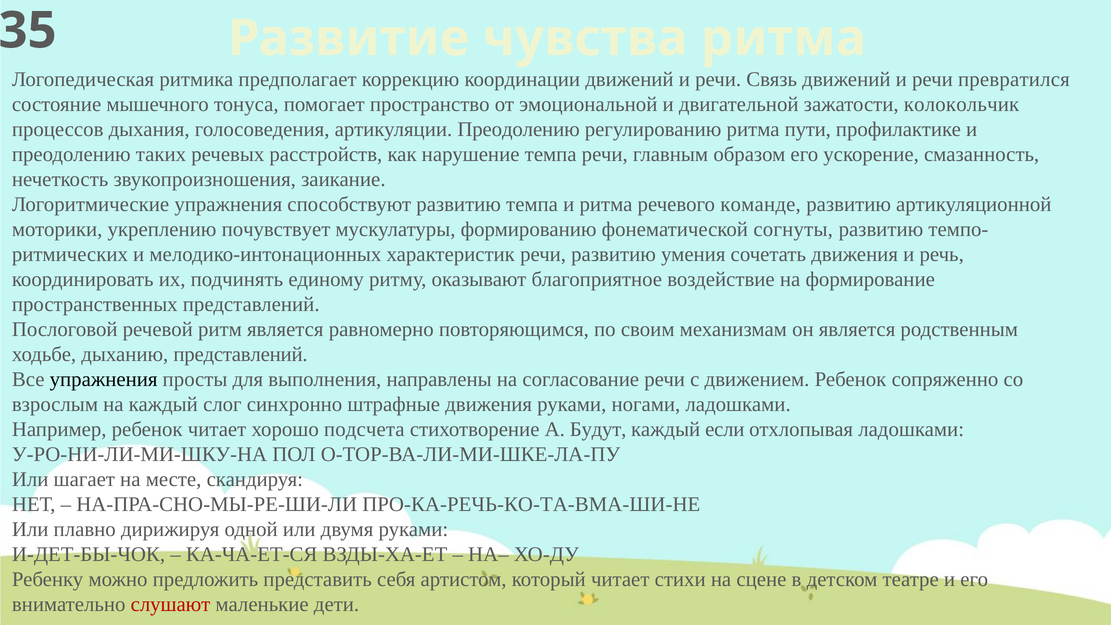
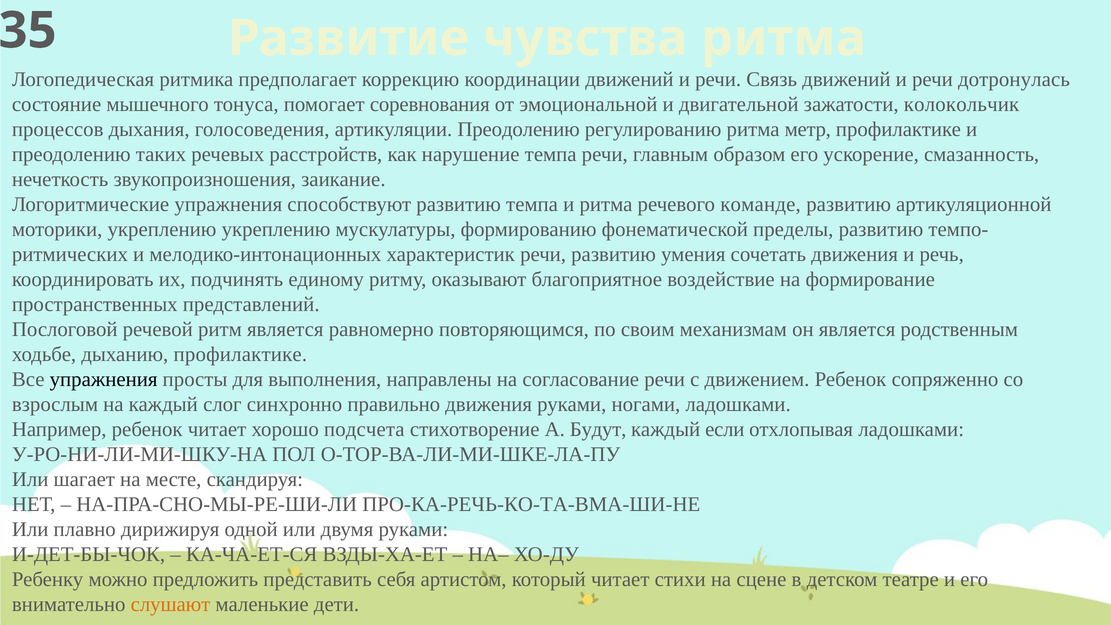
превратился: превратился -> дотронулась (1014, 79)
пространство: пространство -> соревнования (430, 104)
пути: пути -> метр (808, 129)
укреплению почувствует: почувствует -> укреплению (276, 229)
согнуты: согнуты -> пределы (793, 229)
дыханию представлений: представлений -> профилактике (240, 354)
штрафные: штрафные -> правильно (394, 404)
слушают colour: red -> orange (171, 604)
